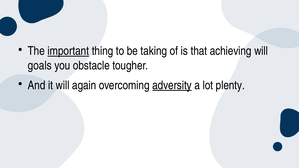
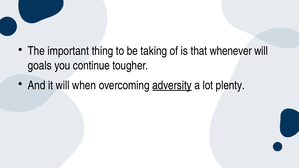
important underline: present -> none (68, 51)
achieving: achieving -> whenever (231, 51)
obstacle: obstacle -> continue (91, 66)
again: again -> when (84, 85)
